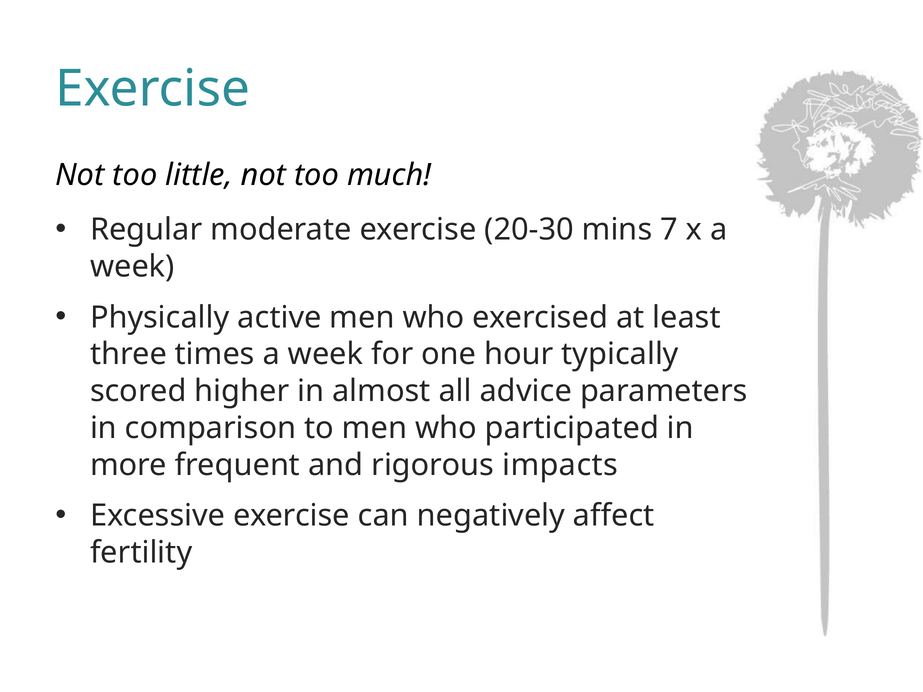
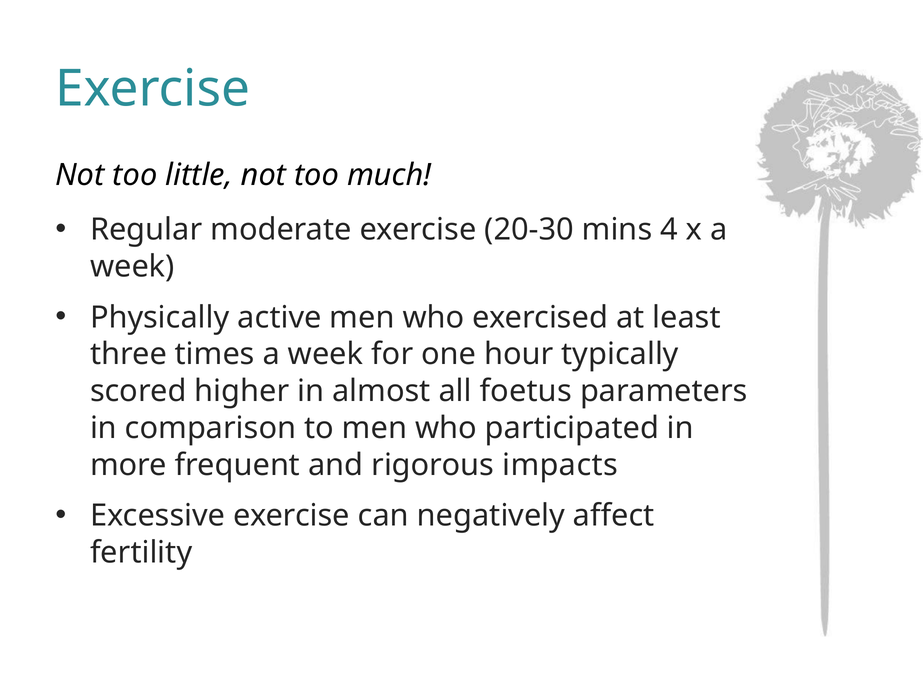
7: 7 -> 4 (669, 230)
advice: advice -> foetus (526, 391)
